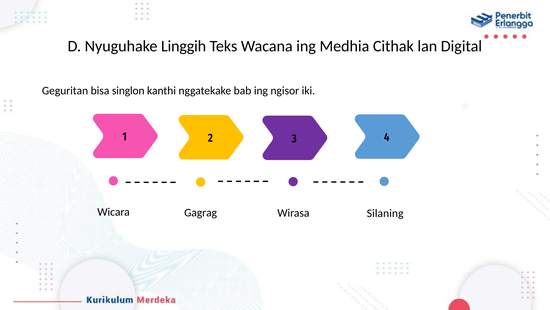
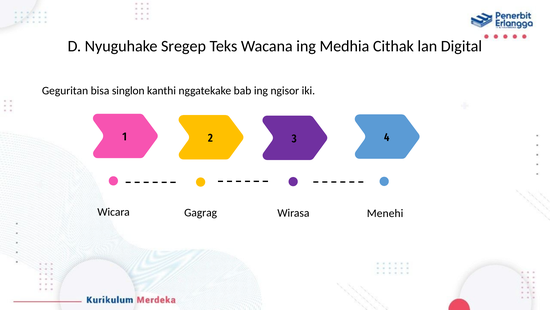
Linggih: Linggih -> Sregep (183, 46)
Silaning: Silaning -> Menehi (385, 213)
